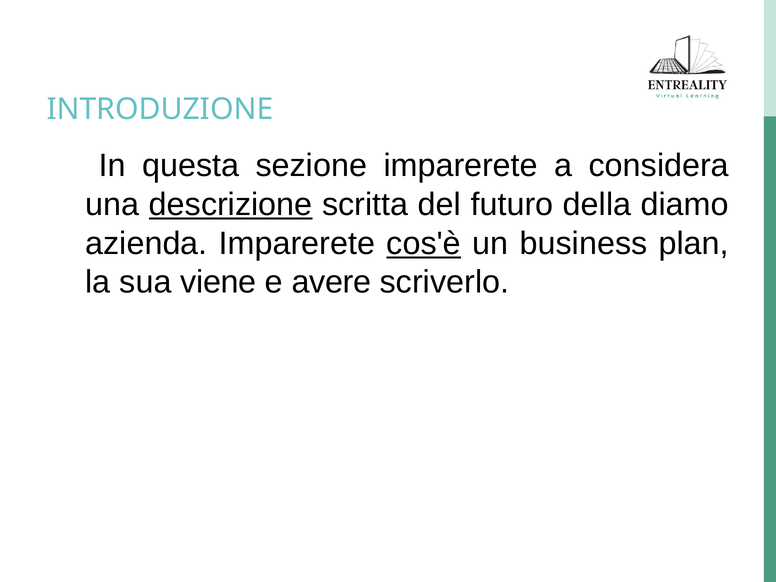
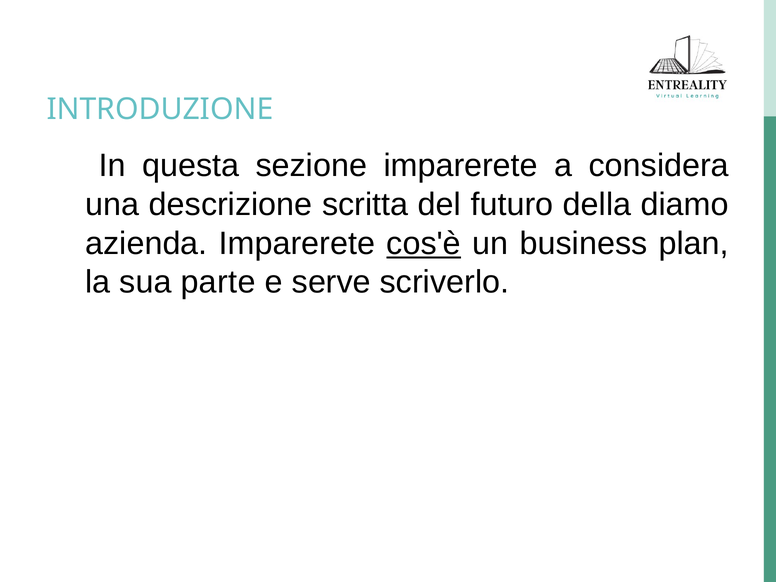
descrizione underline: present -> none (231, 205)
viene: viene -> parte (218, 282)
avere: avere -> serve (331, 282)
